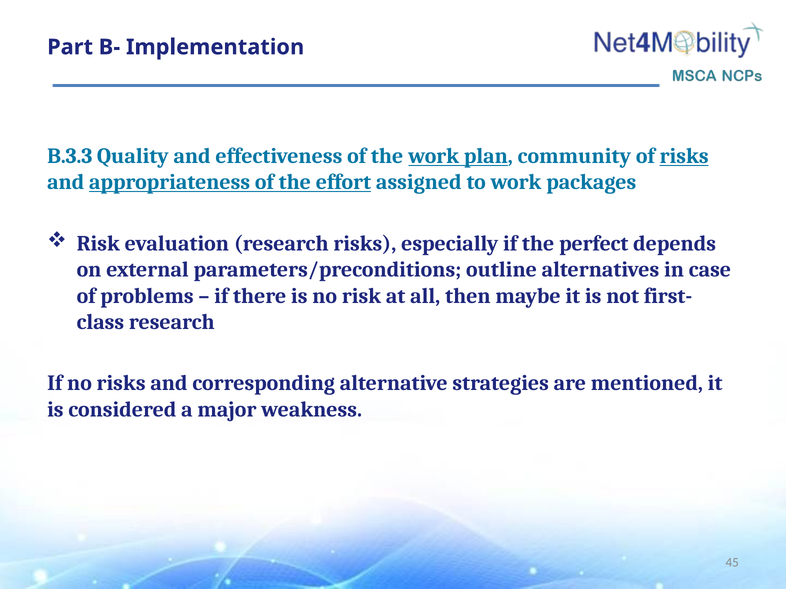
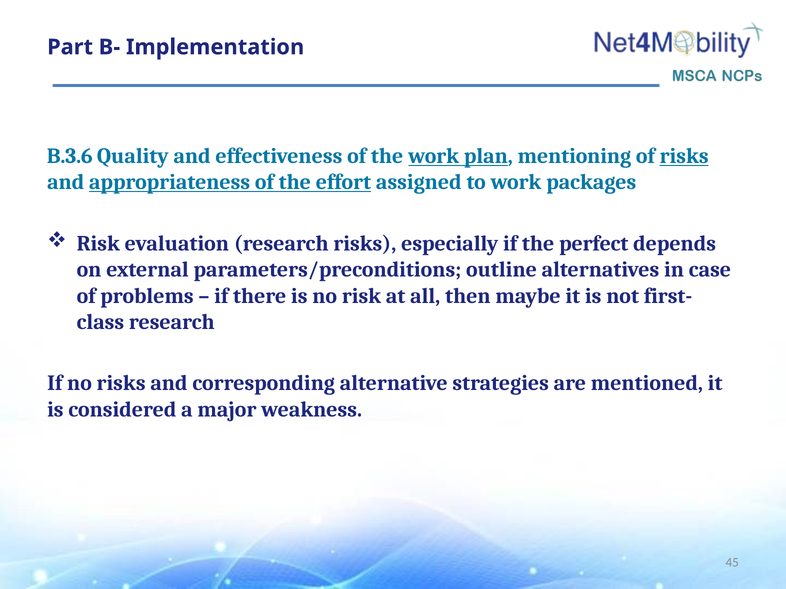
B.3.3: B.3.3 -> B.3.6 (70, 156)
community: community -> mentioning (574, 156)
